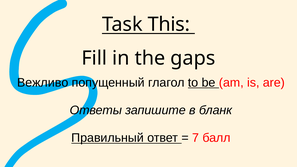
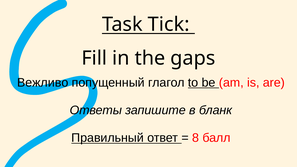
This: This -> Tick (169, 24)
7: 7 -> 8 (196, 138)
